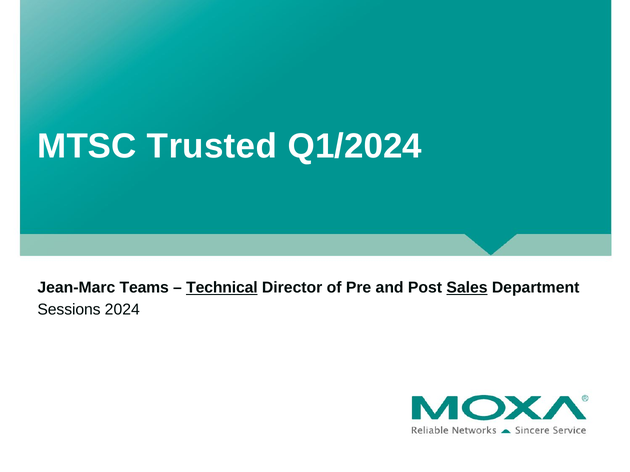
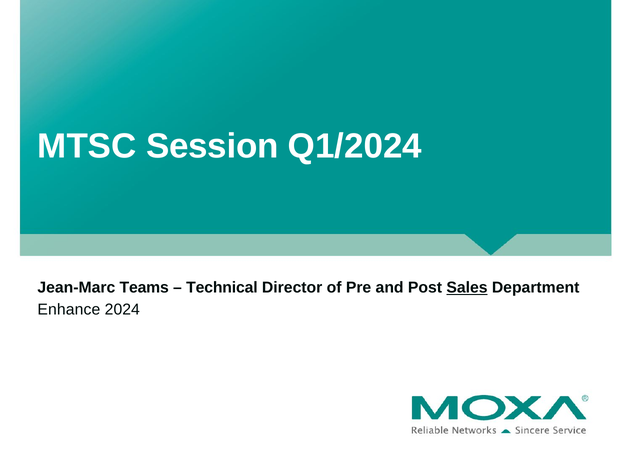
Trusted: Trusted -> Session (212, 146)
Technical underline: present -> none (222, 288)
Sessions: Sessions -> Enhance (69, 310)
